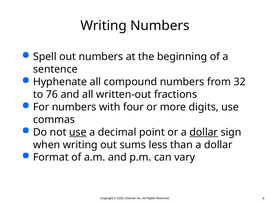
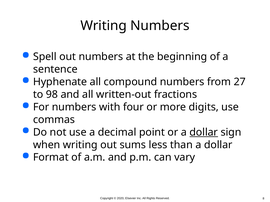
32: 32 -> 27 (240, 82)
76: 76 -> 98 (52, 95)
use underline: present -> none (78, 133)
